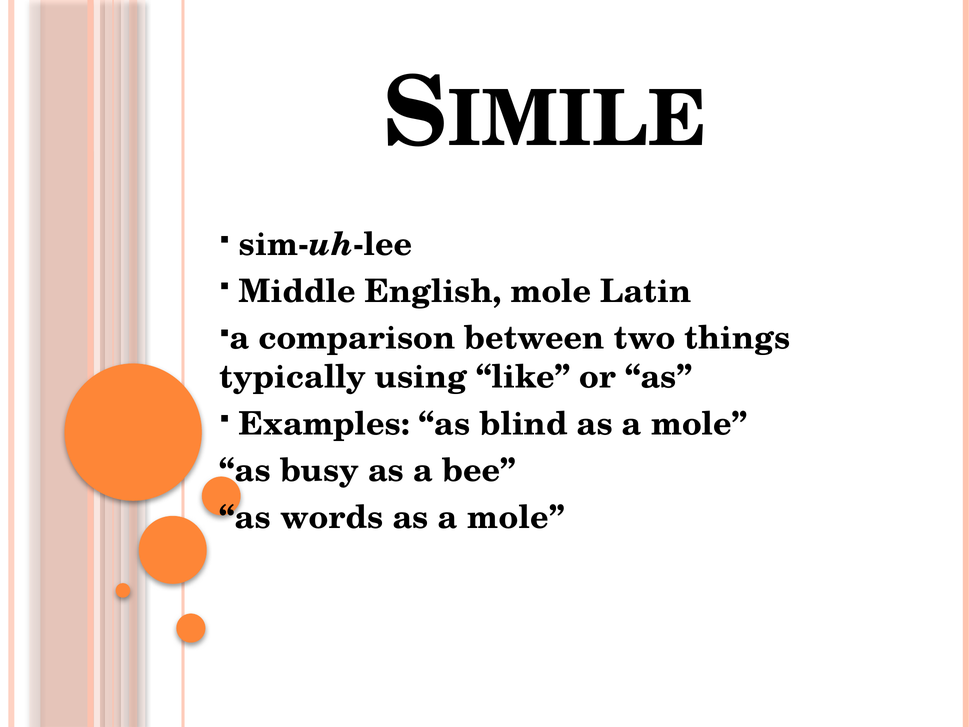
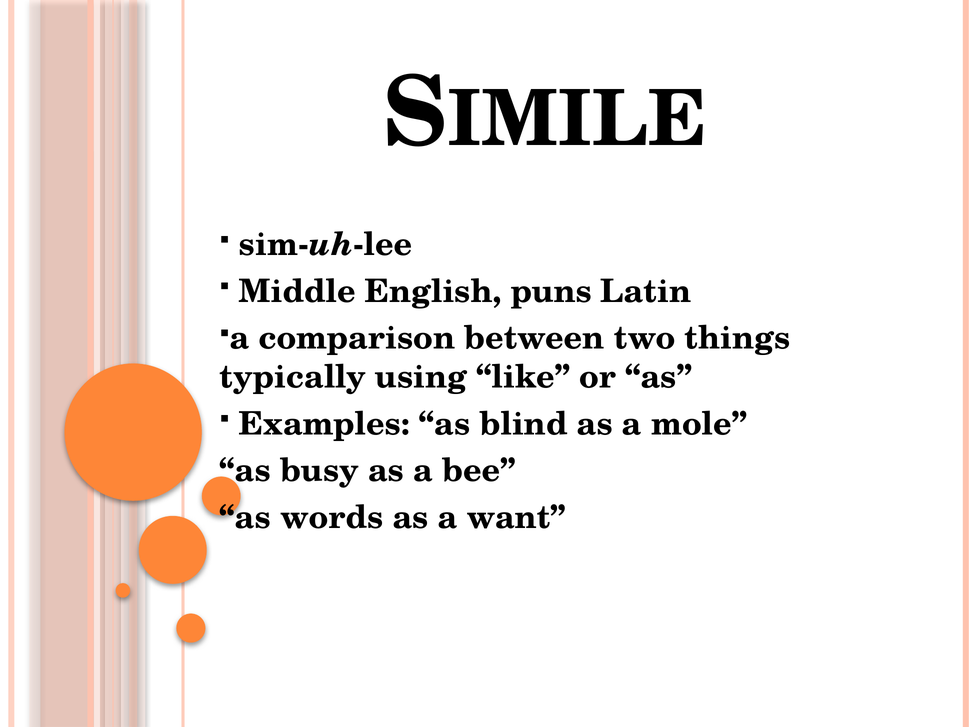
English mole: mole -> puns (551, 291)
mole: mole -> want (516, 517)
